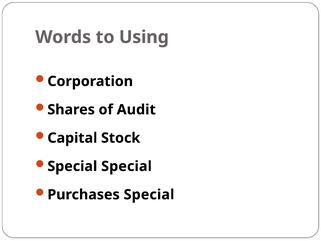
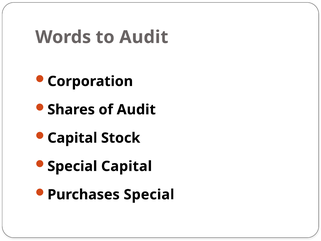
to Using: Using -> Audit (144, 37)
Special Special: Special -> Capital (127, 166)
